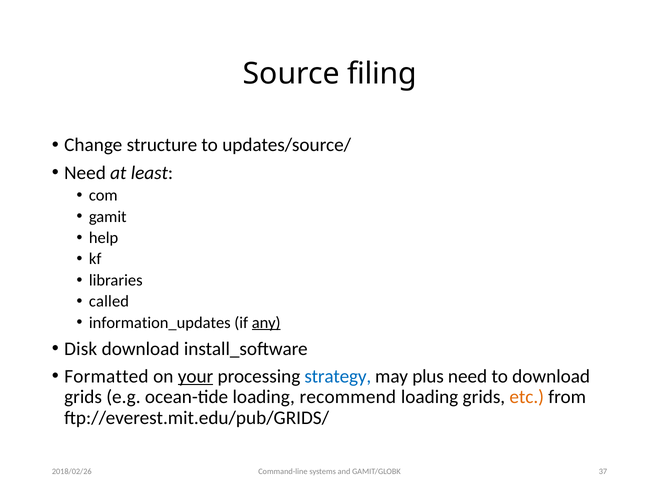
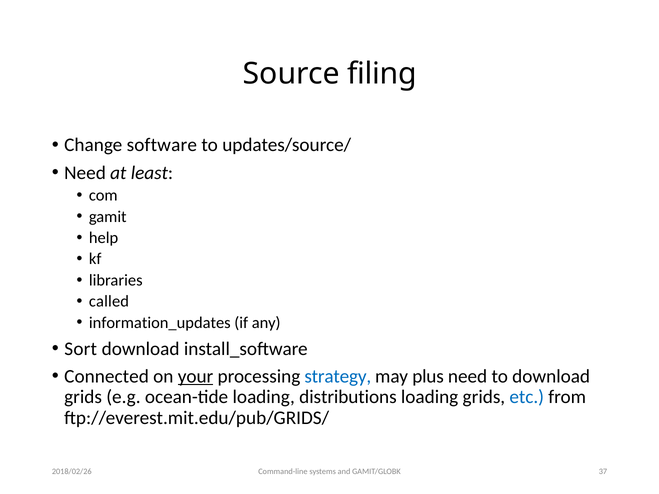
structure: structure -> software (162, 145)
any underline: present -> none (266, 323)
Disk: Disk -> Sort (81, 349)
Formatted: Formatted -> Connected (107, 377)
recommend: recommend -> distributions (348, 397)
etc colour: orange -> blue (527, 397)
